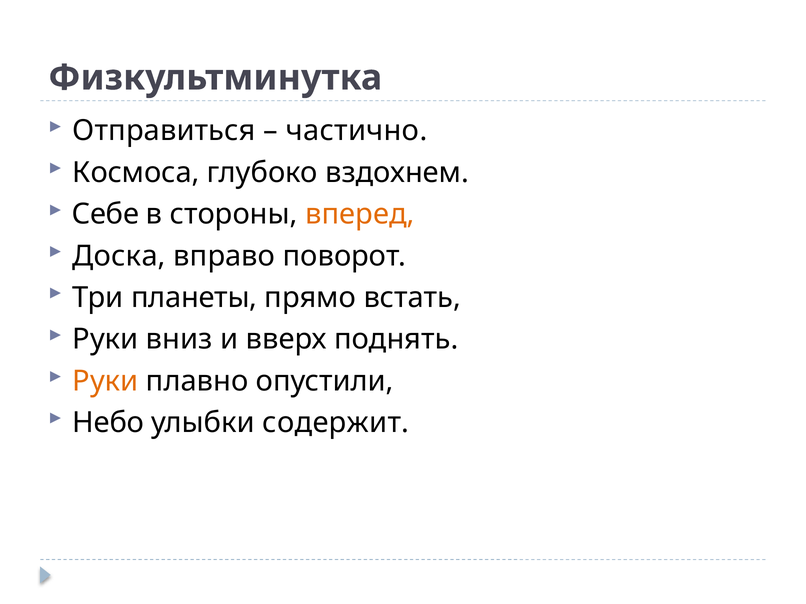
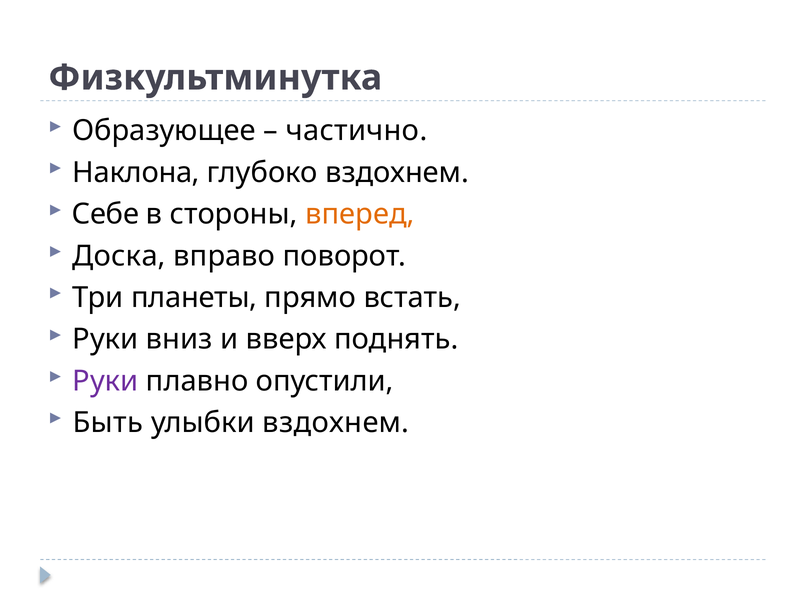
Отправиться: Отправиться -> Образующее (164, 131)
Космоса: Космоса -> Наклона (136, 173)
Руки colour: orange -> purple (105, 381)
Небо: Небо -> Быть (108, 423)
улыбки содержит: содержит -> вздохнем (336, 423)
